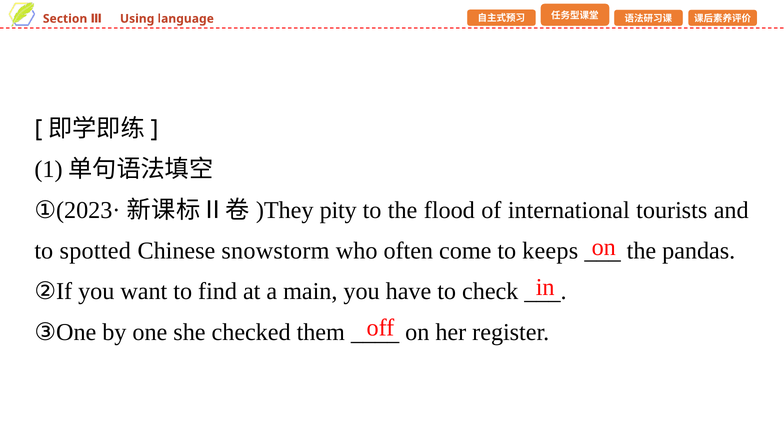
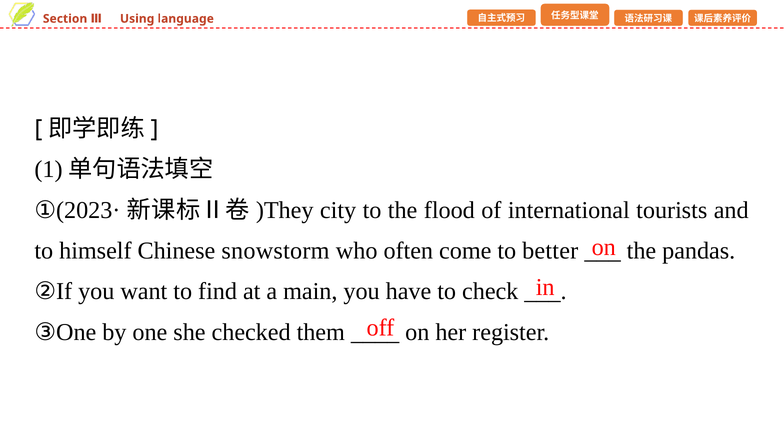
pity: pity -> city (338, 210)
spotted: spotted -> himself (95, 251)
keeps: keeps -> better (550, 251)
